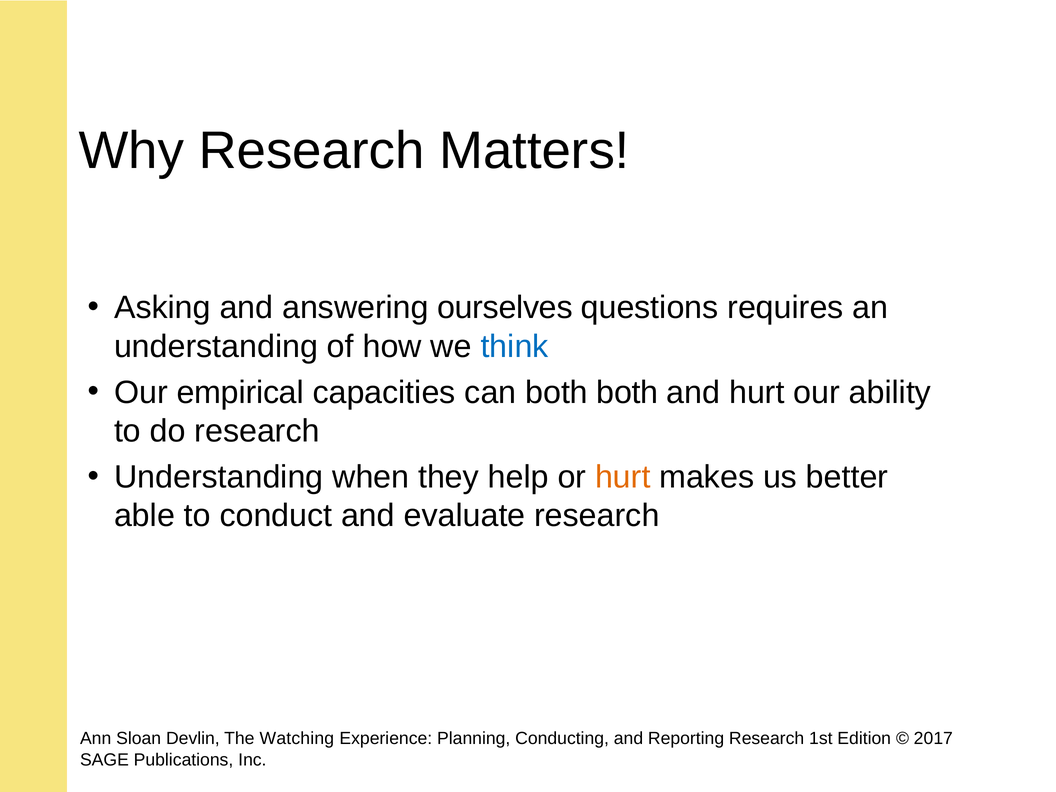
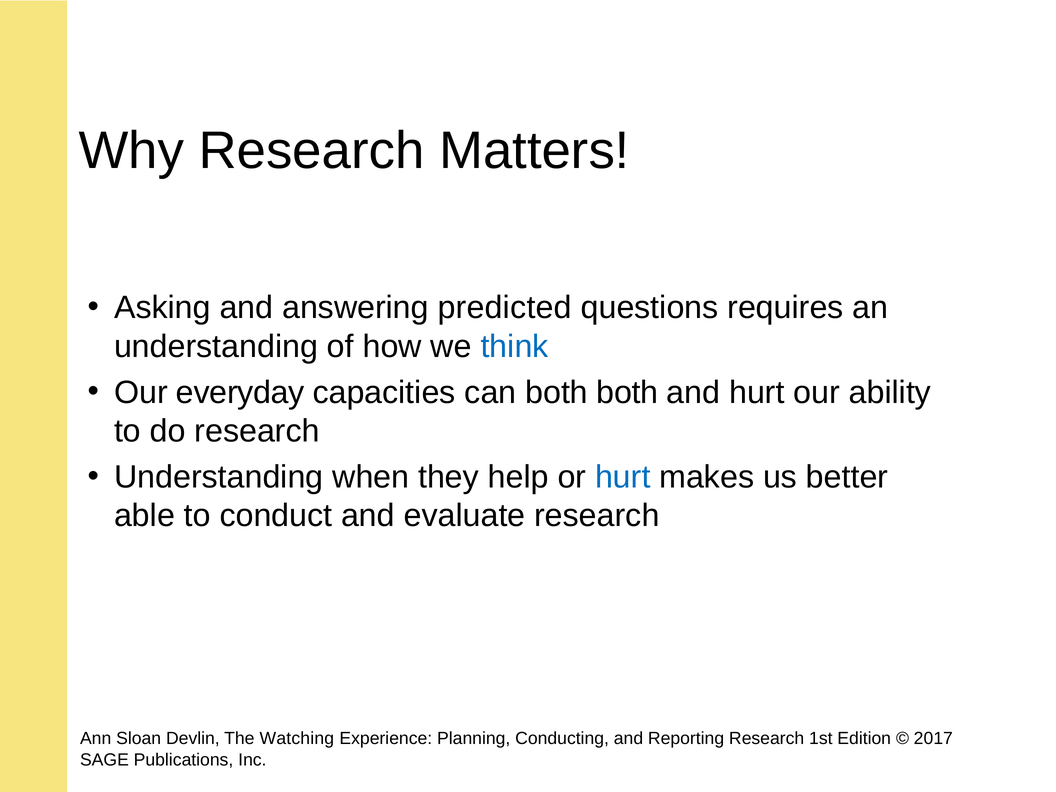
ourselves: ourselves -> predicted (505, 308)
empirical: empirical -> everyday (240, 392)
hurt colour: orange -> blue (623, 477)
